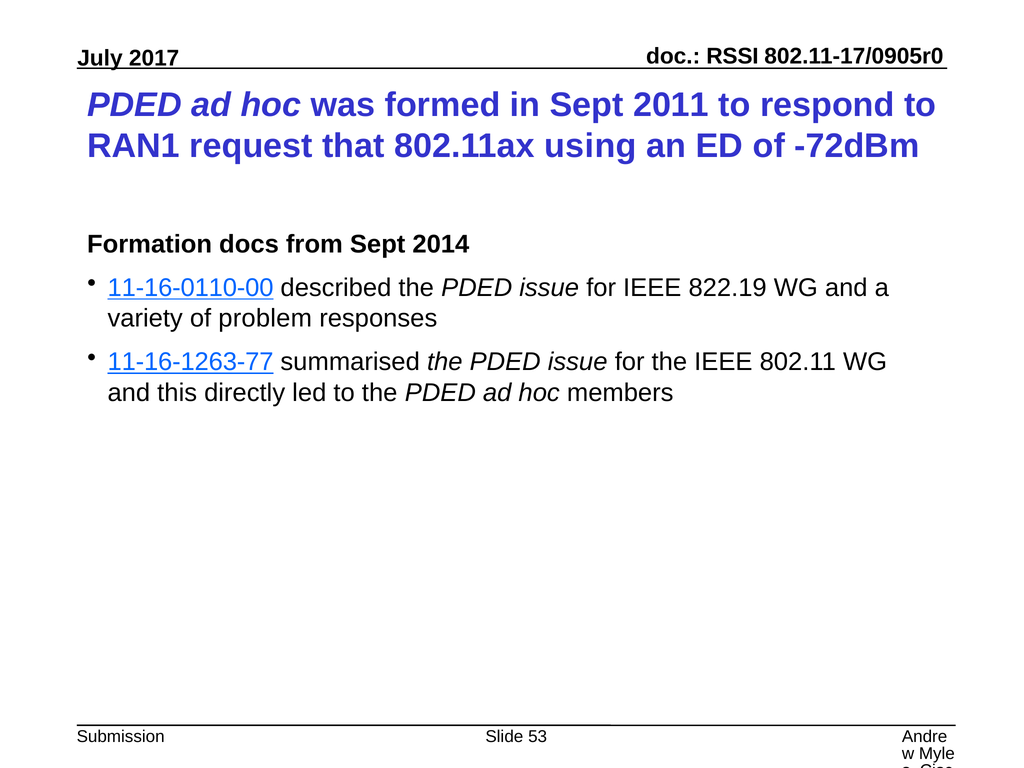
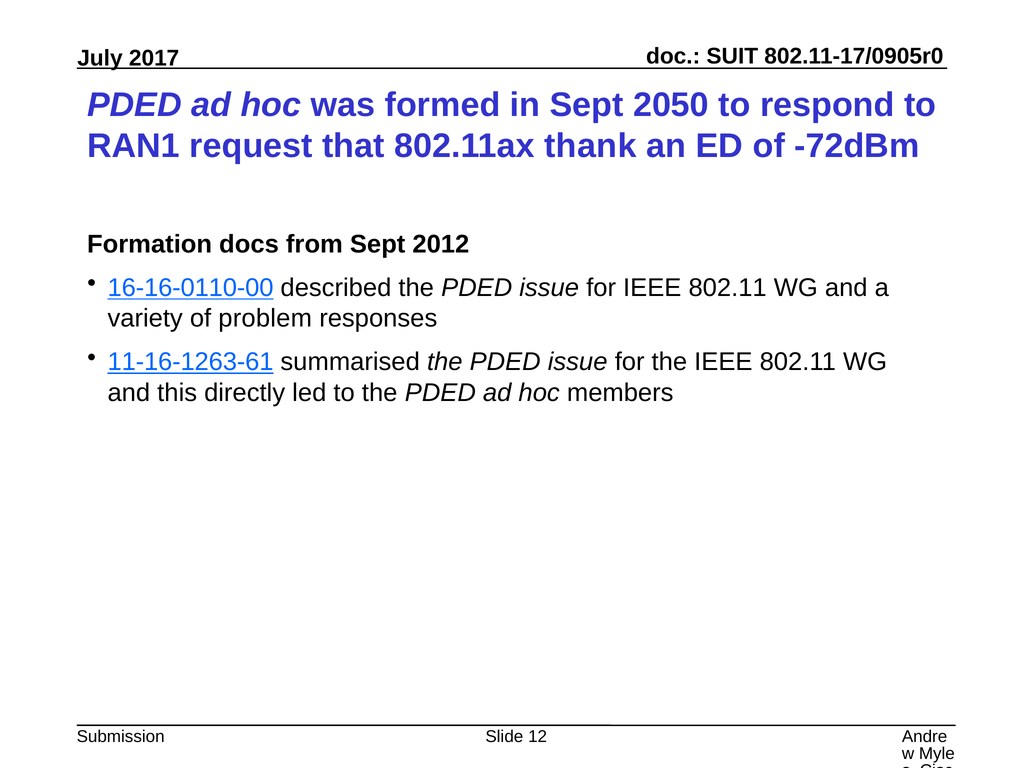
RSSI: RSSI -> SUIT (732, 56)
2011: 2011 -> 2050 (671, 105)
using: using -> thank (590, 146)
2014: 2014 -> 2012 (441, 244)
11-16-0110-00: 11-16-0110-00 -> 16-16-0110-00 (191, 288)
for IEEE 822.19: 822.19 -> 802.11 (728, 288)
11-16-1263-77: 11-16-1263-77 -> 11-16-1263-61 (191, 362)
53: 53 -> 12 (538, 737)
